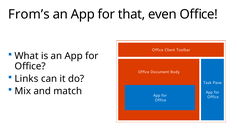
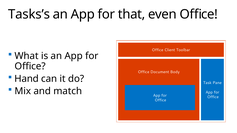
From’s: From’s -> Tasks’s (29, 14)
Links: Links -> Hand (27, 79)
